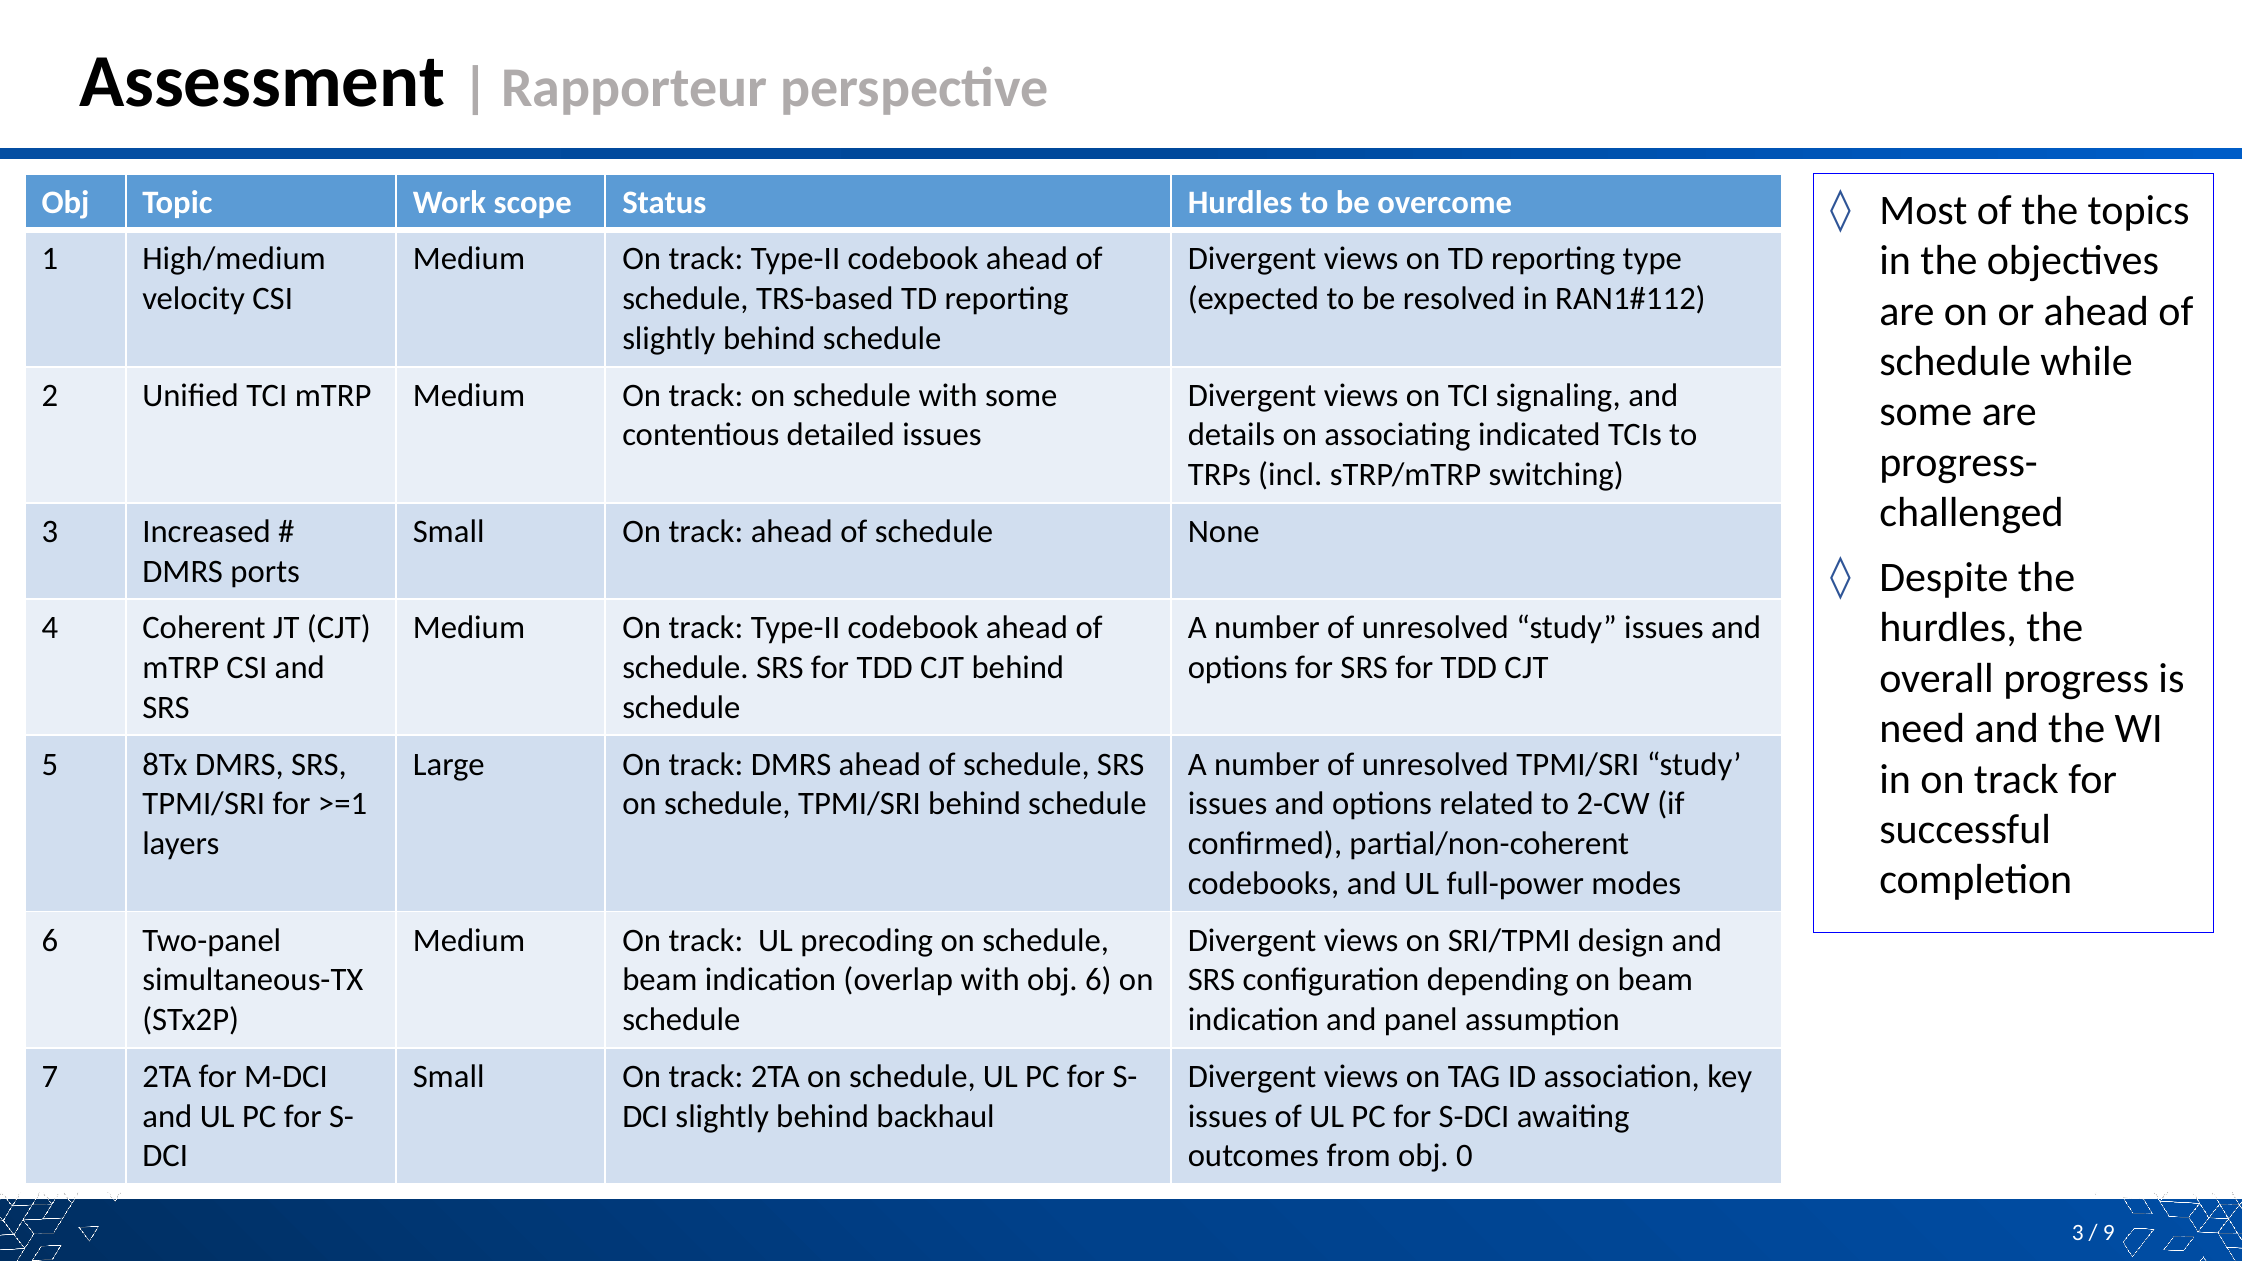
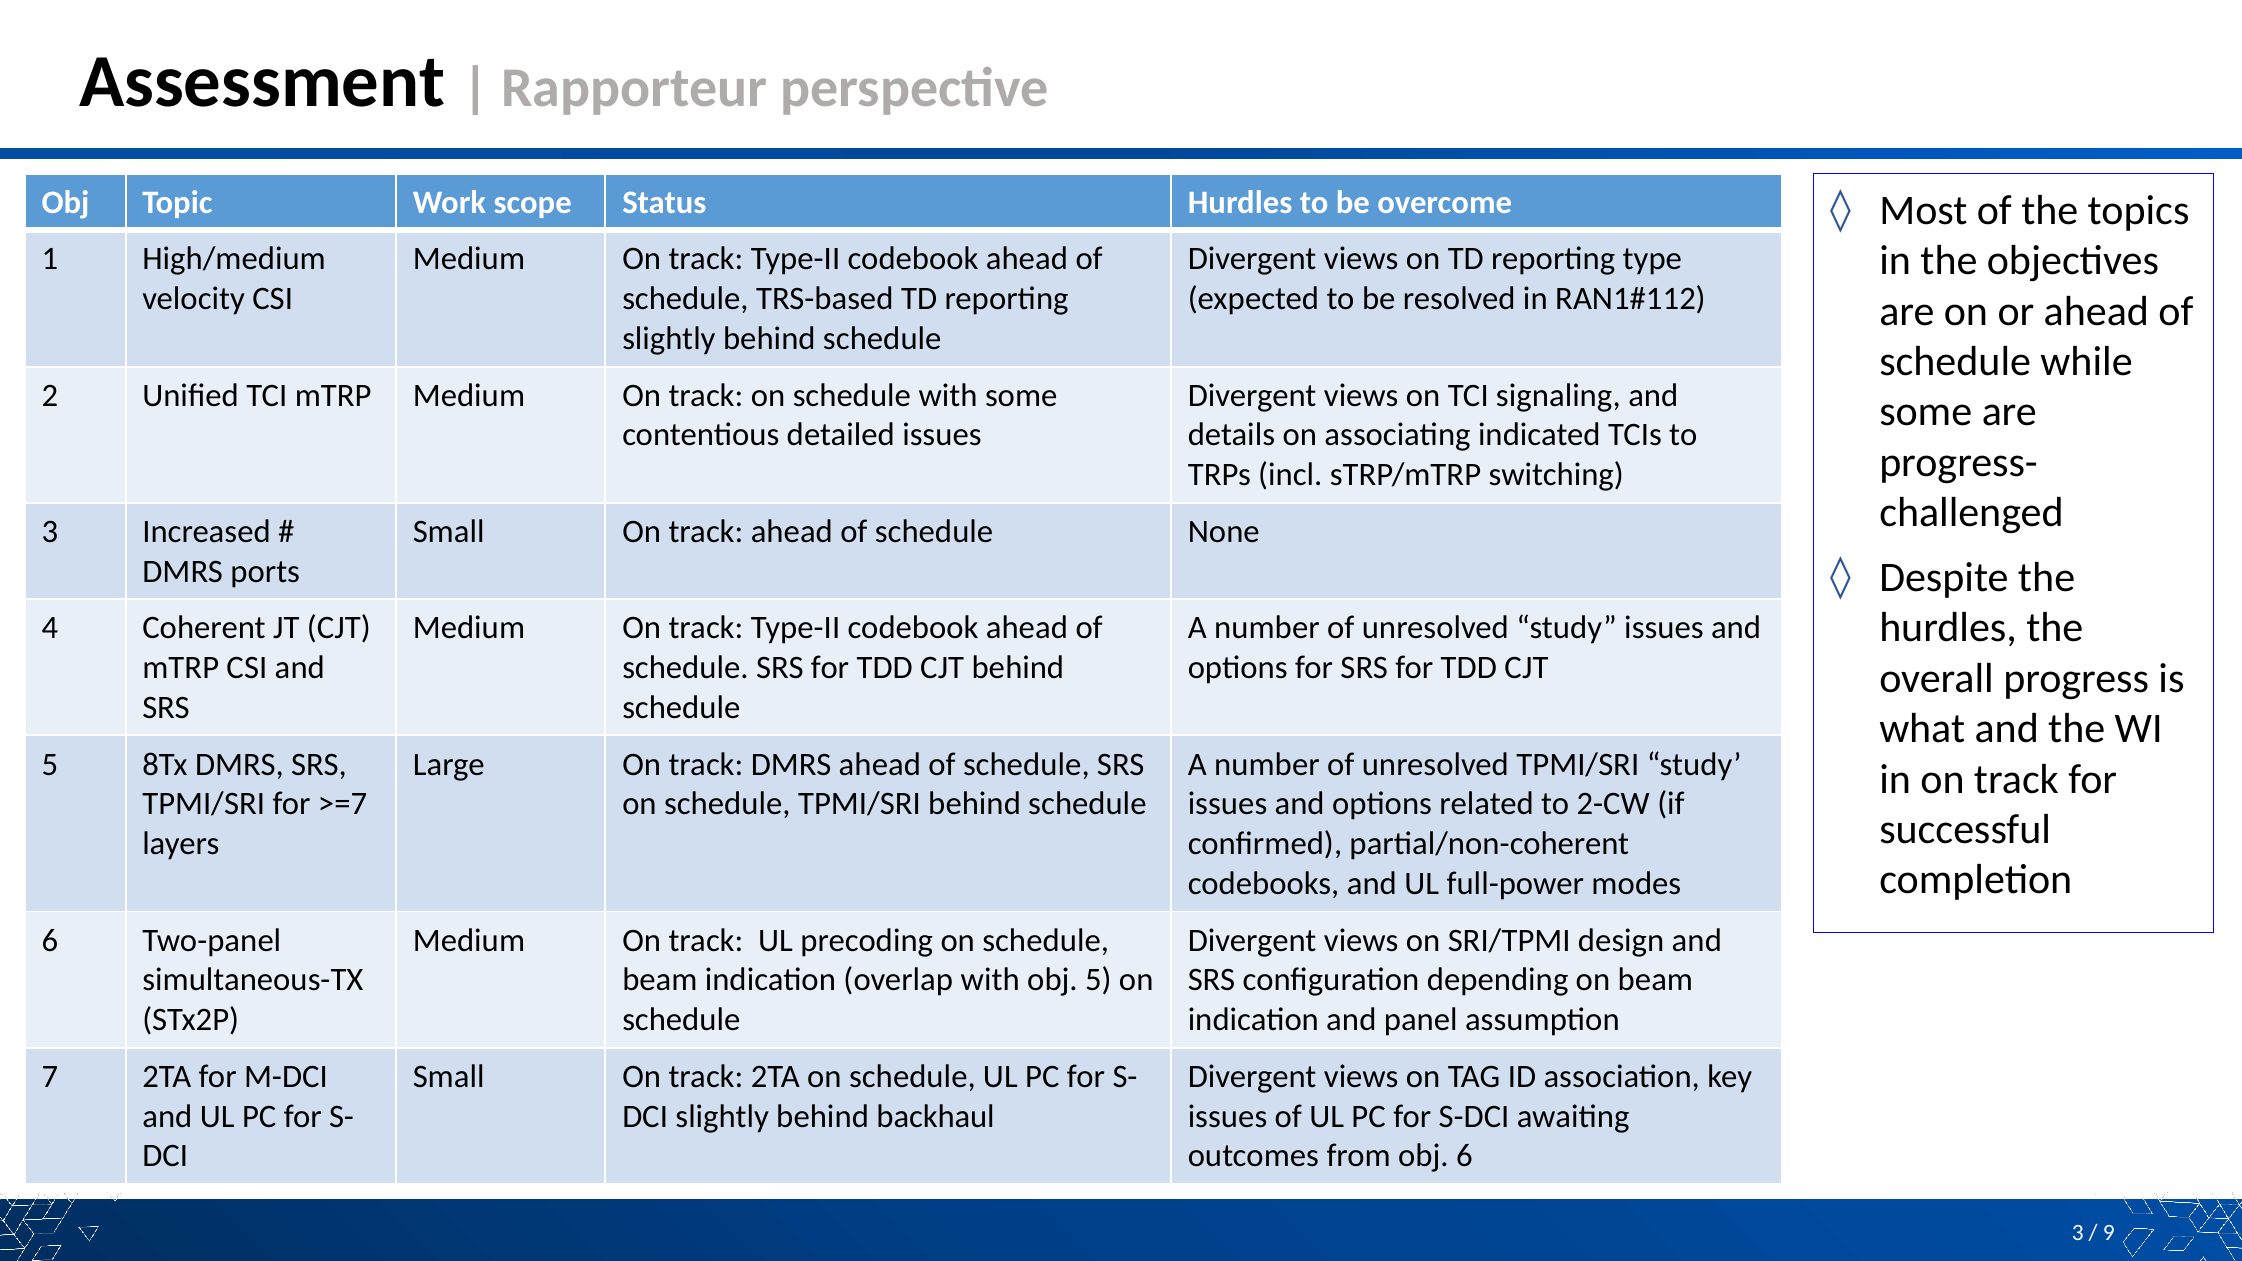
need: need -> what (1922, 729)
>=1: >=1 -> >=7 (343, 804)
obj 6: 6 -> 5 (1098, 980)
obj 0: 0 -> 6 (1464, 1156)
